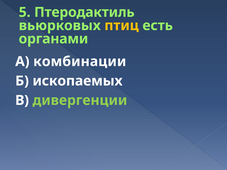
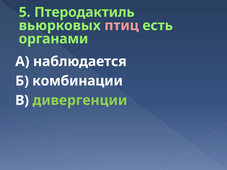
птиц colour: yellow -> pink (122, 26)
комбинации: комбинации -> наблюдается (80, 62)
ископаемых: ископаемых -> комбинации (78, 81)
